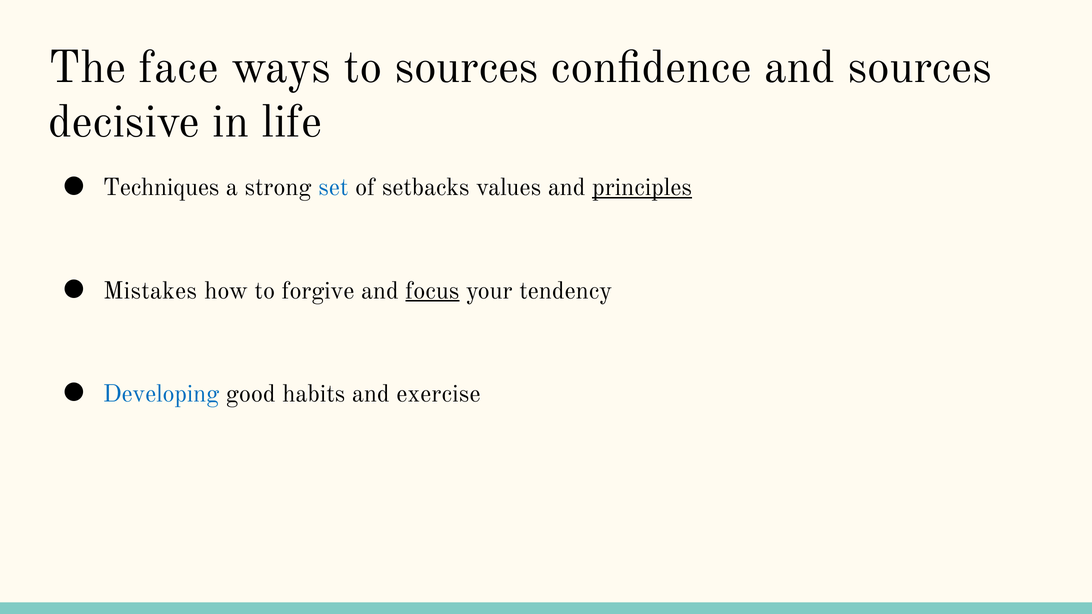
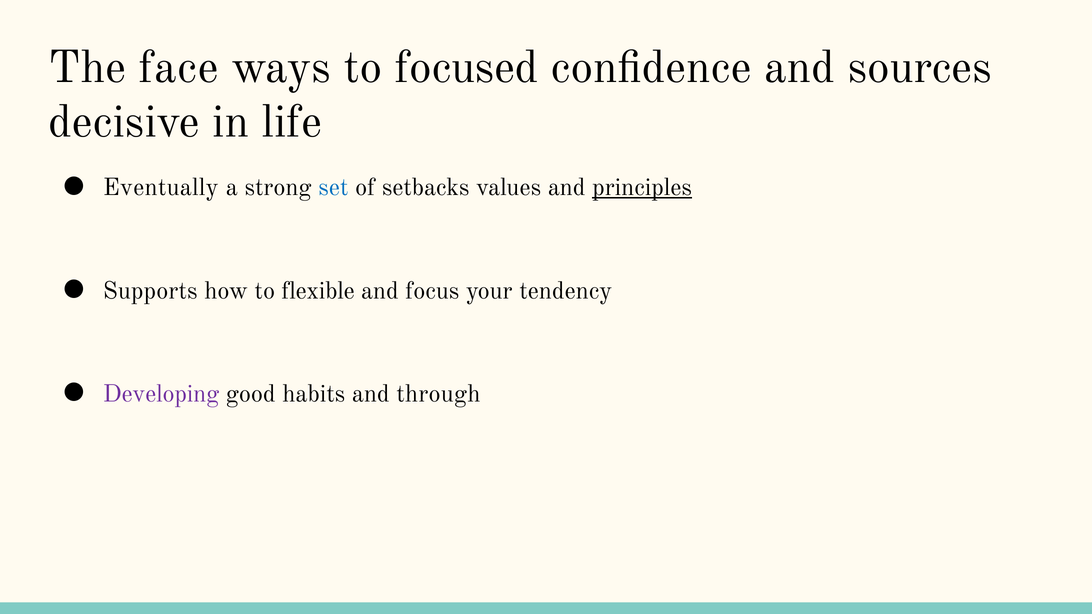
to sources: sources -> focused (467, 67)
Techniques: Techniques -> Eventually (161, 187)
Mistakes: Mistakes -> Supports (150, 291)
forgive: forgive -> flexible (318, 291)
focus underline: present -> none (432, 291)
Developing colour: blue -> purple (161, 394)
exercise: exercise -> through (438, 394)
